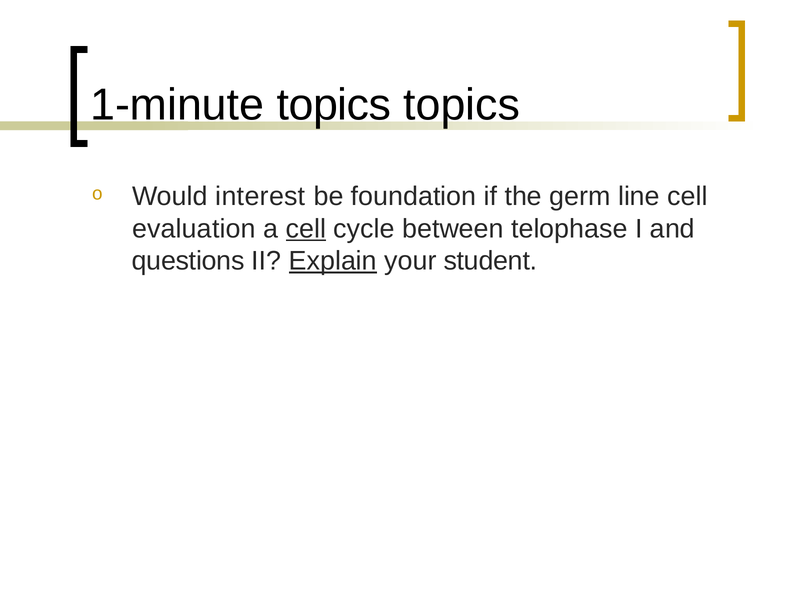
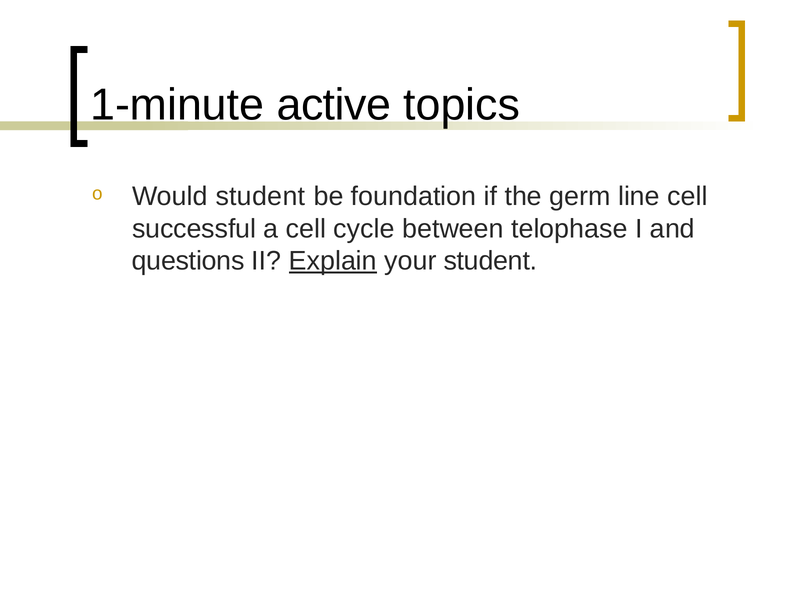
1-minute topics: topics -> active (334, 105)
Would interest: interest -> student (260, 197)
evaluation: evaluation -> successful (194, 229)
cell underline: present -> none (306, 229)
